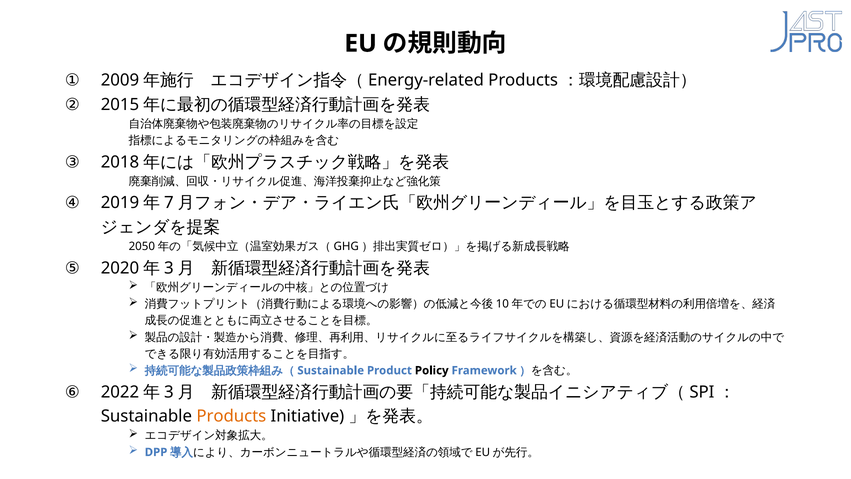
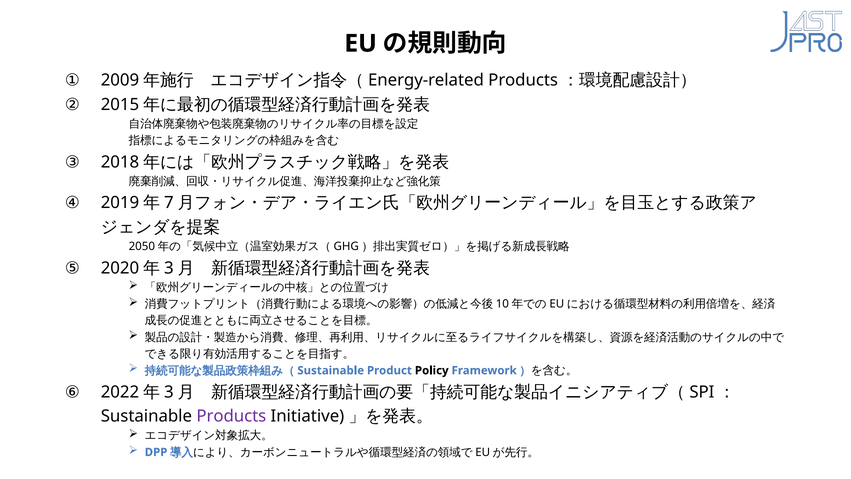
Products colour: orange -> purple (231, 416)
